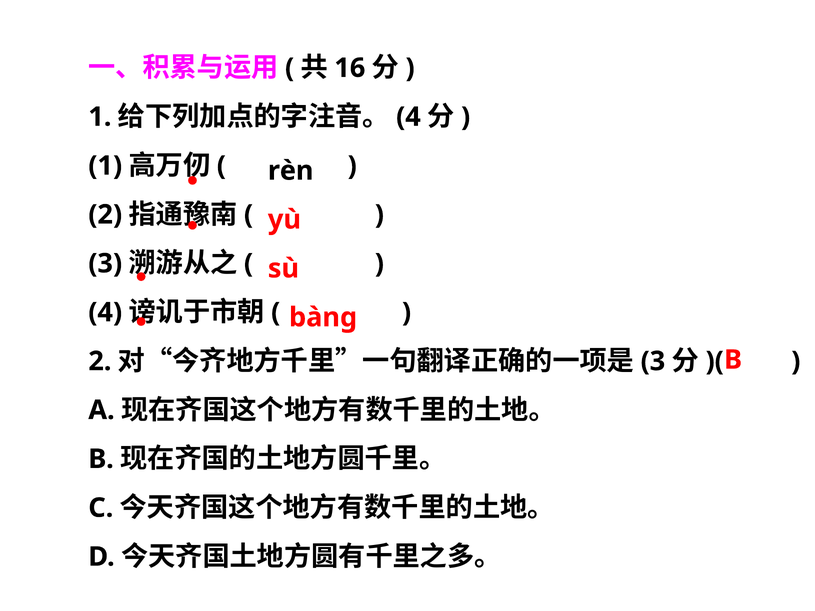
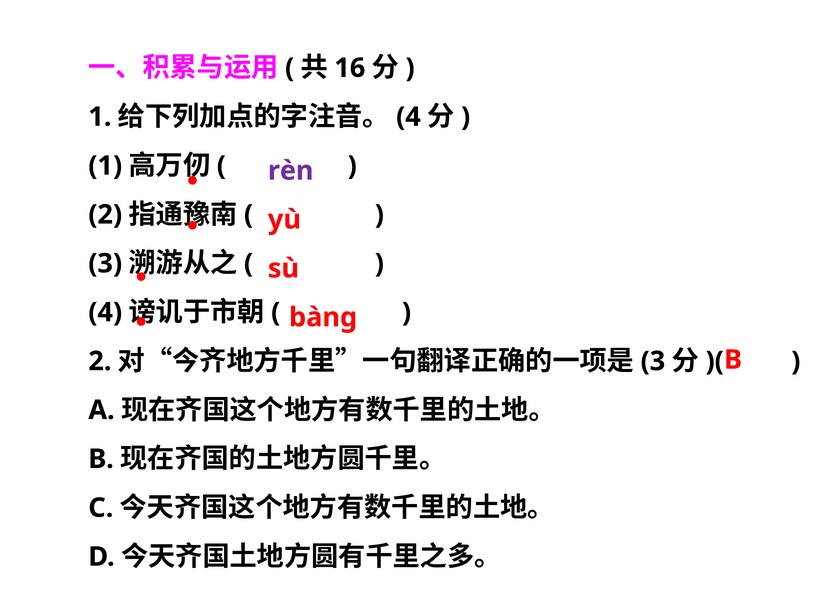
rèn colour: black -> purple (291, 171)
